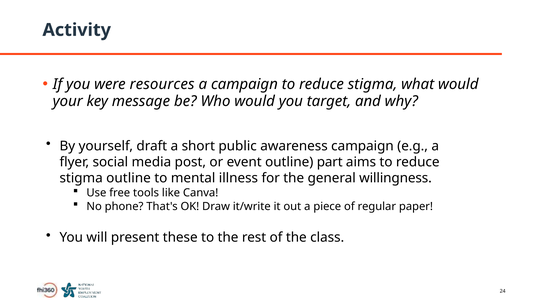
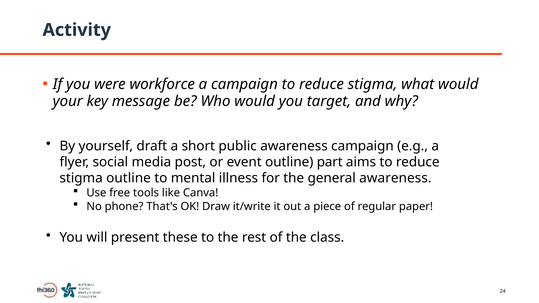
resources: resources -> workforce (162, 84)
general willingness: willingness -> awareness (395, 178)
